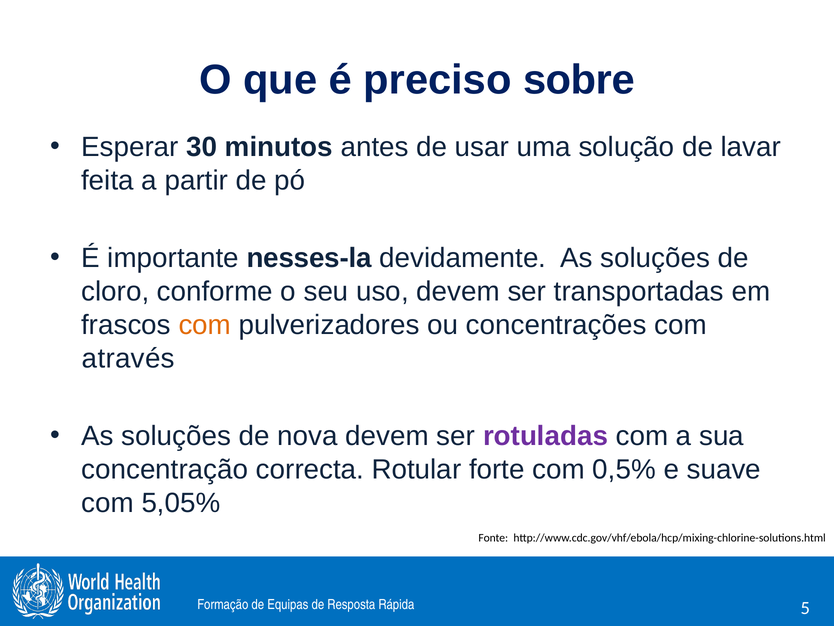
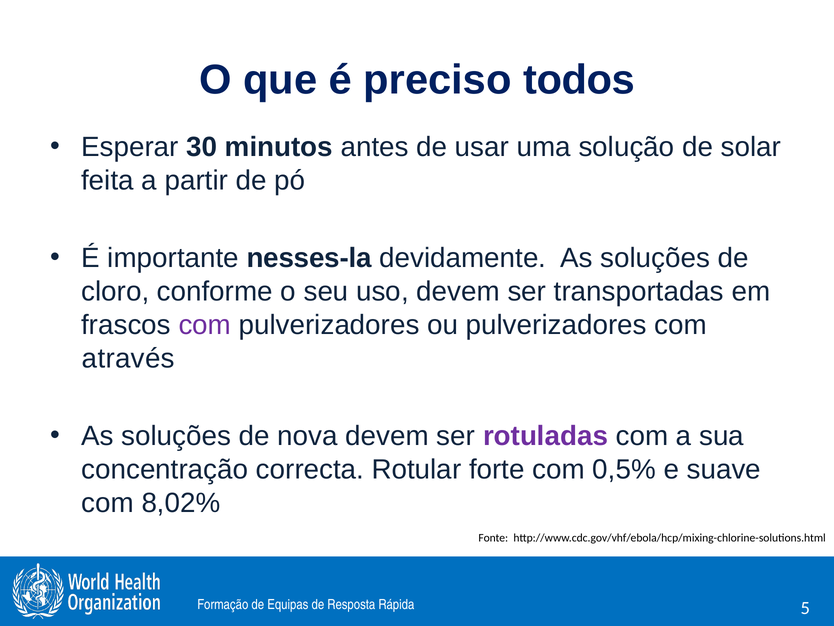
sobre: sobre -> todos (579, 80)
lavar: lavar -> solar (751, 147)
com colour: orange -> purple (205, 325)
ou concentrações: concentrações -> pulverizadores (556, 325)
5,05%: 5,05% -> 8,02% (181, 503)
